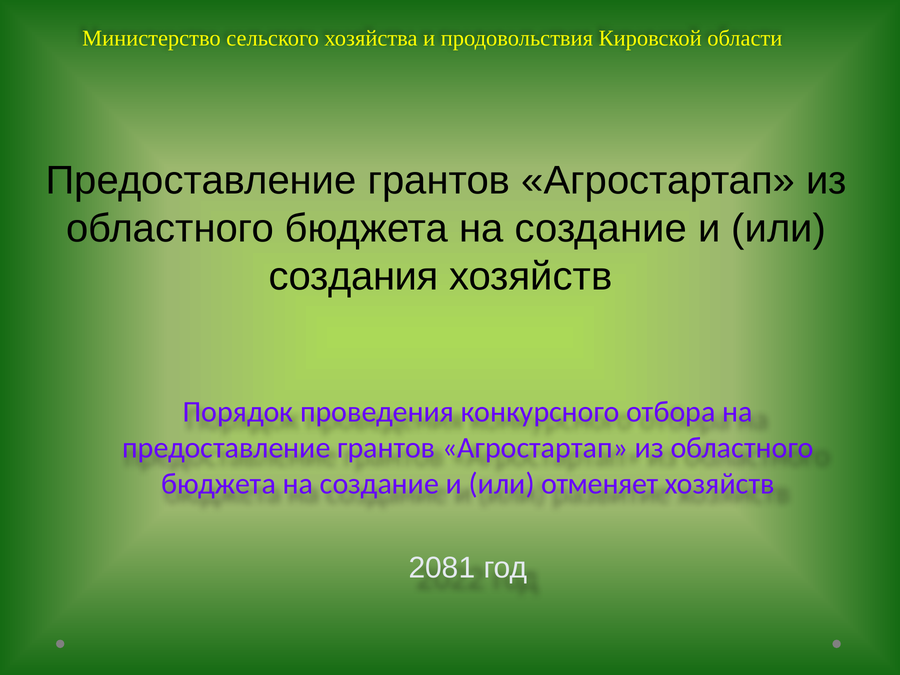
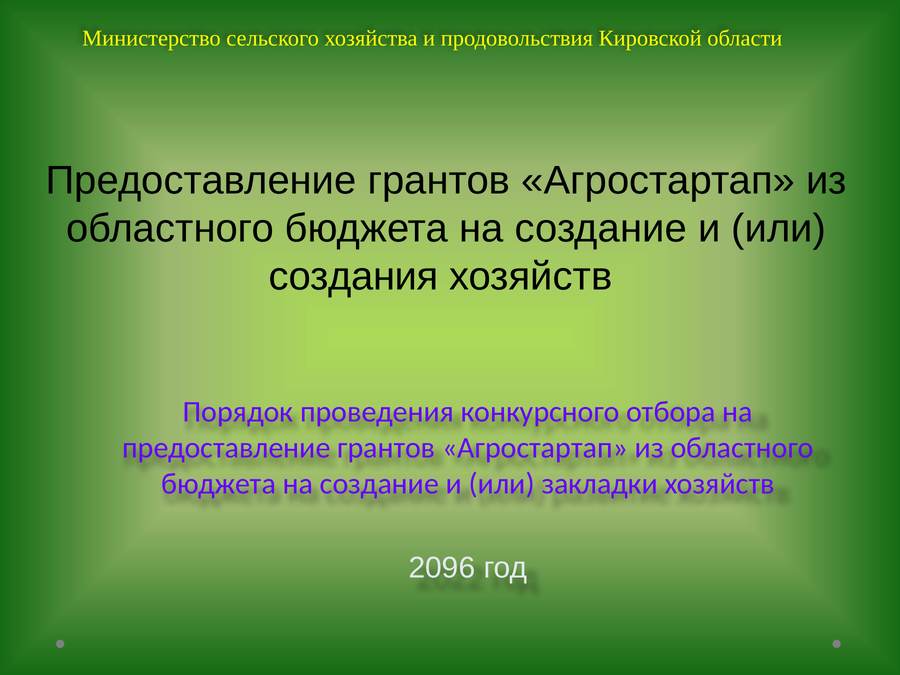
отменяет: отменяет -> закладки (600, 484)
2081: 2081 -> 2096 (442, 568)
